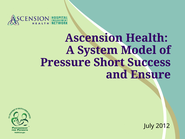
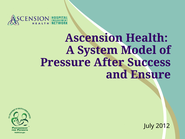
Short: Short -> After (109, 62)
